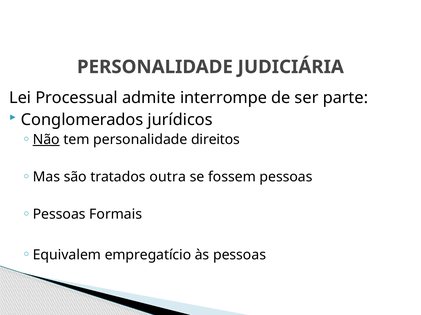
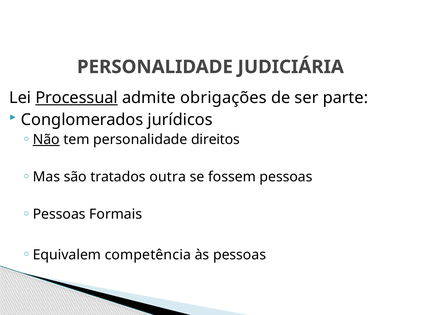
Processual underline: none -> present (77, 98)
interrompe: interrompe -> obrigações (223, 98)
empregatício: empregatício -> competência (148, 255)
